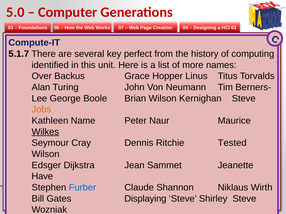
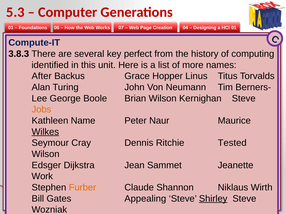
5.0: 5.0 -> 5.3 (15, 12)
5.1.7: 5.1.7 -> 3.8.3 (19, 54)
Over: Over -> After (42, 76)
Have: Have -> Work (42, 177)
Furber colour: blue -> orange (82, 188)
Displaying: Displaying -> Appealing (145, 199)
Shirley underline: none -> present (213, 199)
